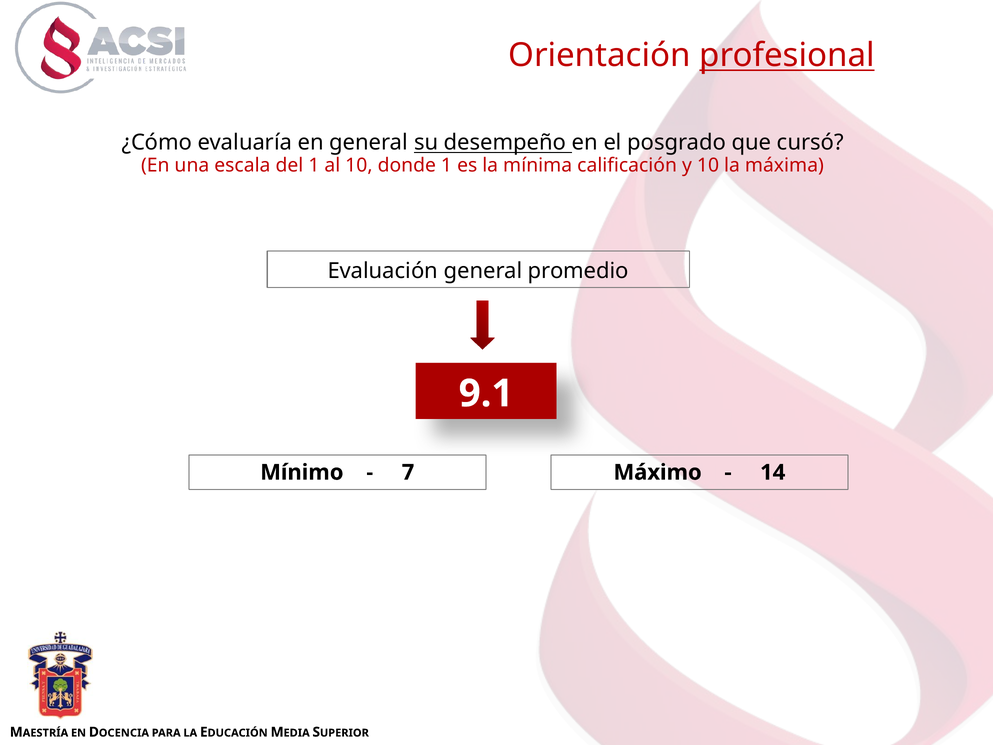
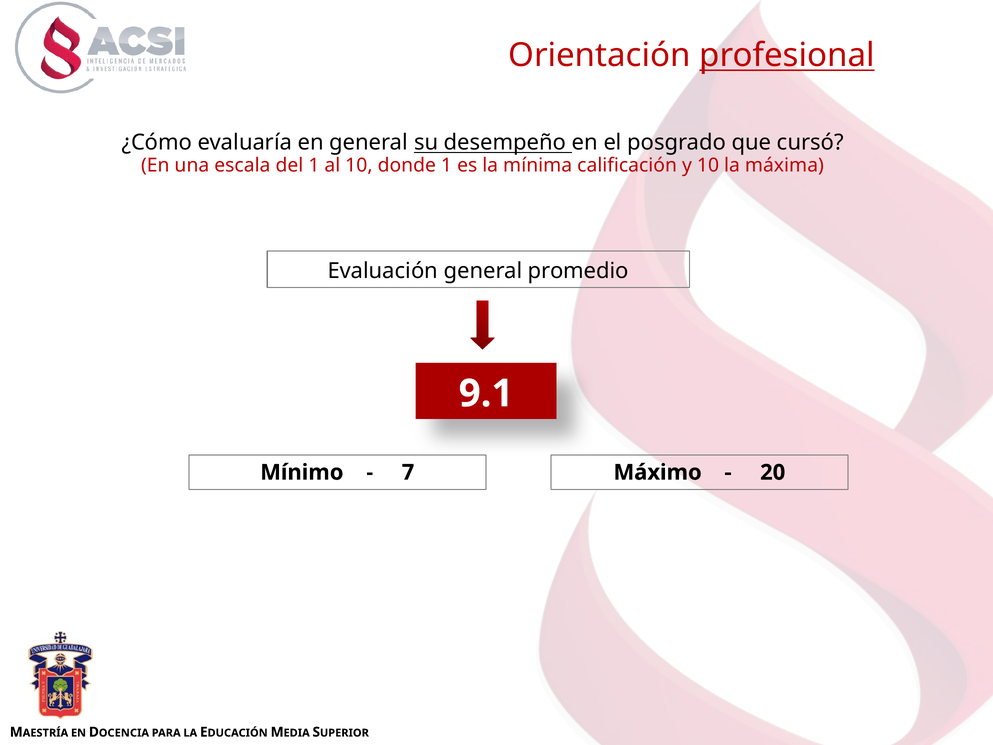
14: 14 -> 20 (773, 472)
